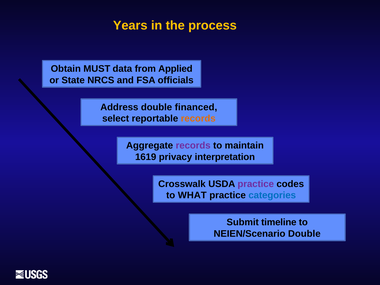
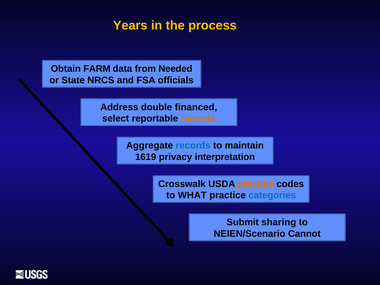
MUST: MUST -> FARM (97, 69)
Applied: Applied -> Needed (175, 69)
records colour: purple -> blue (193, 146)
practice colour: purple -> orange (256, 184)
timeline: timeline -> sharing (279, 222)
NEIEN/Scenario Double: Double -> Cannot (304, 234)
